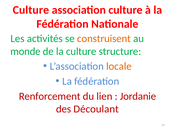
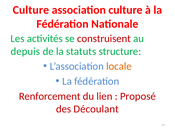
construisent colour: orange -> red (104, 39)
monde: monde -> depuis (25, 51)
la culture: culture -> statuts (81, 51)
Jordanie: Jordanie -> Proposé (138, 96)
